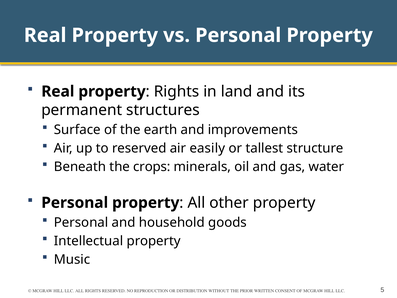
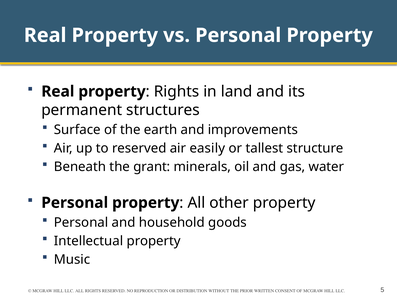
crops: crops -> grant (152, 167)
